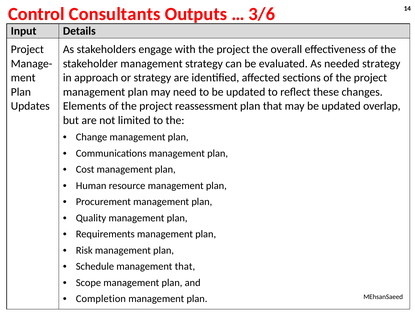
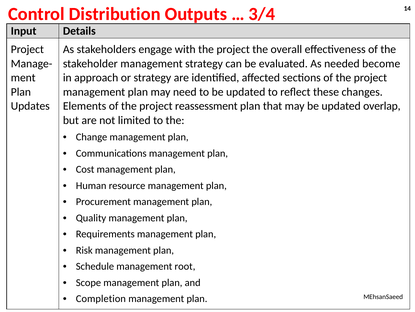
Consultants: Consultants -> Distribution (115, 14)
3/6: 3/6 -> 3/4 (262, 14)
needed strategy: strategy -> become (381, 63)
management that: that -> root (185, 266)
